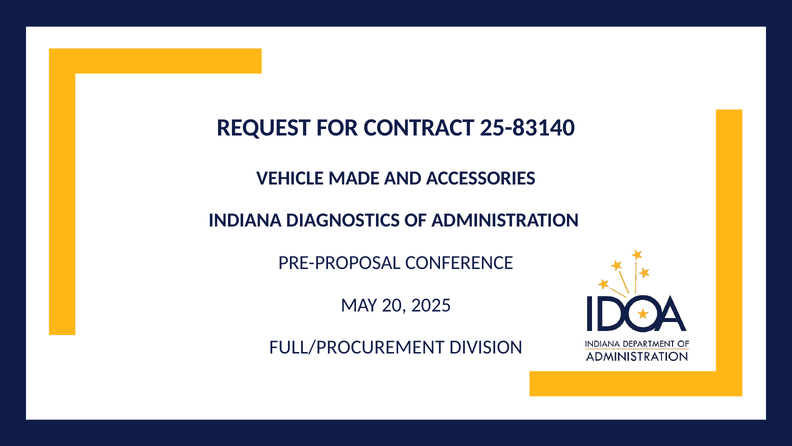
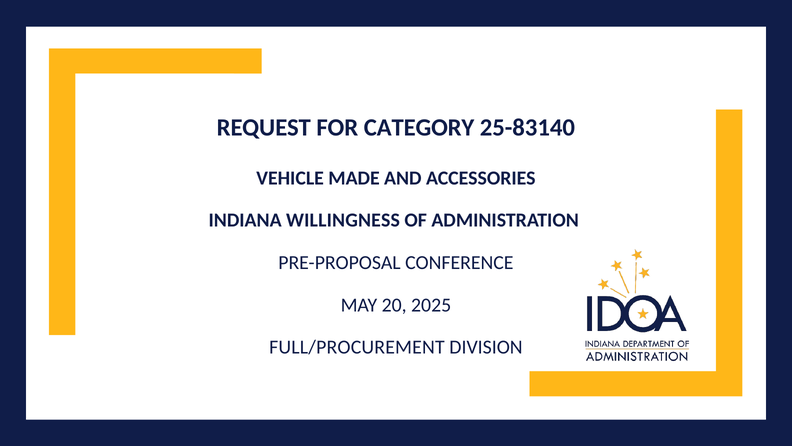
CONTRACT: CONTRACT -> CATEGORY (419, 128)
DIAGNOSTICS: DIAGNOSTICS -> WILLINGNESS (343, 220)
